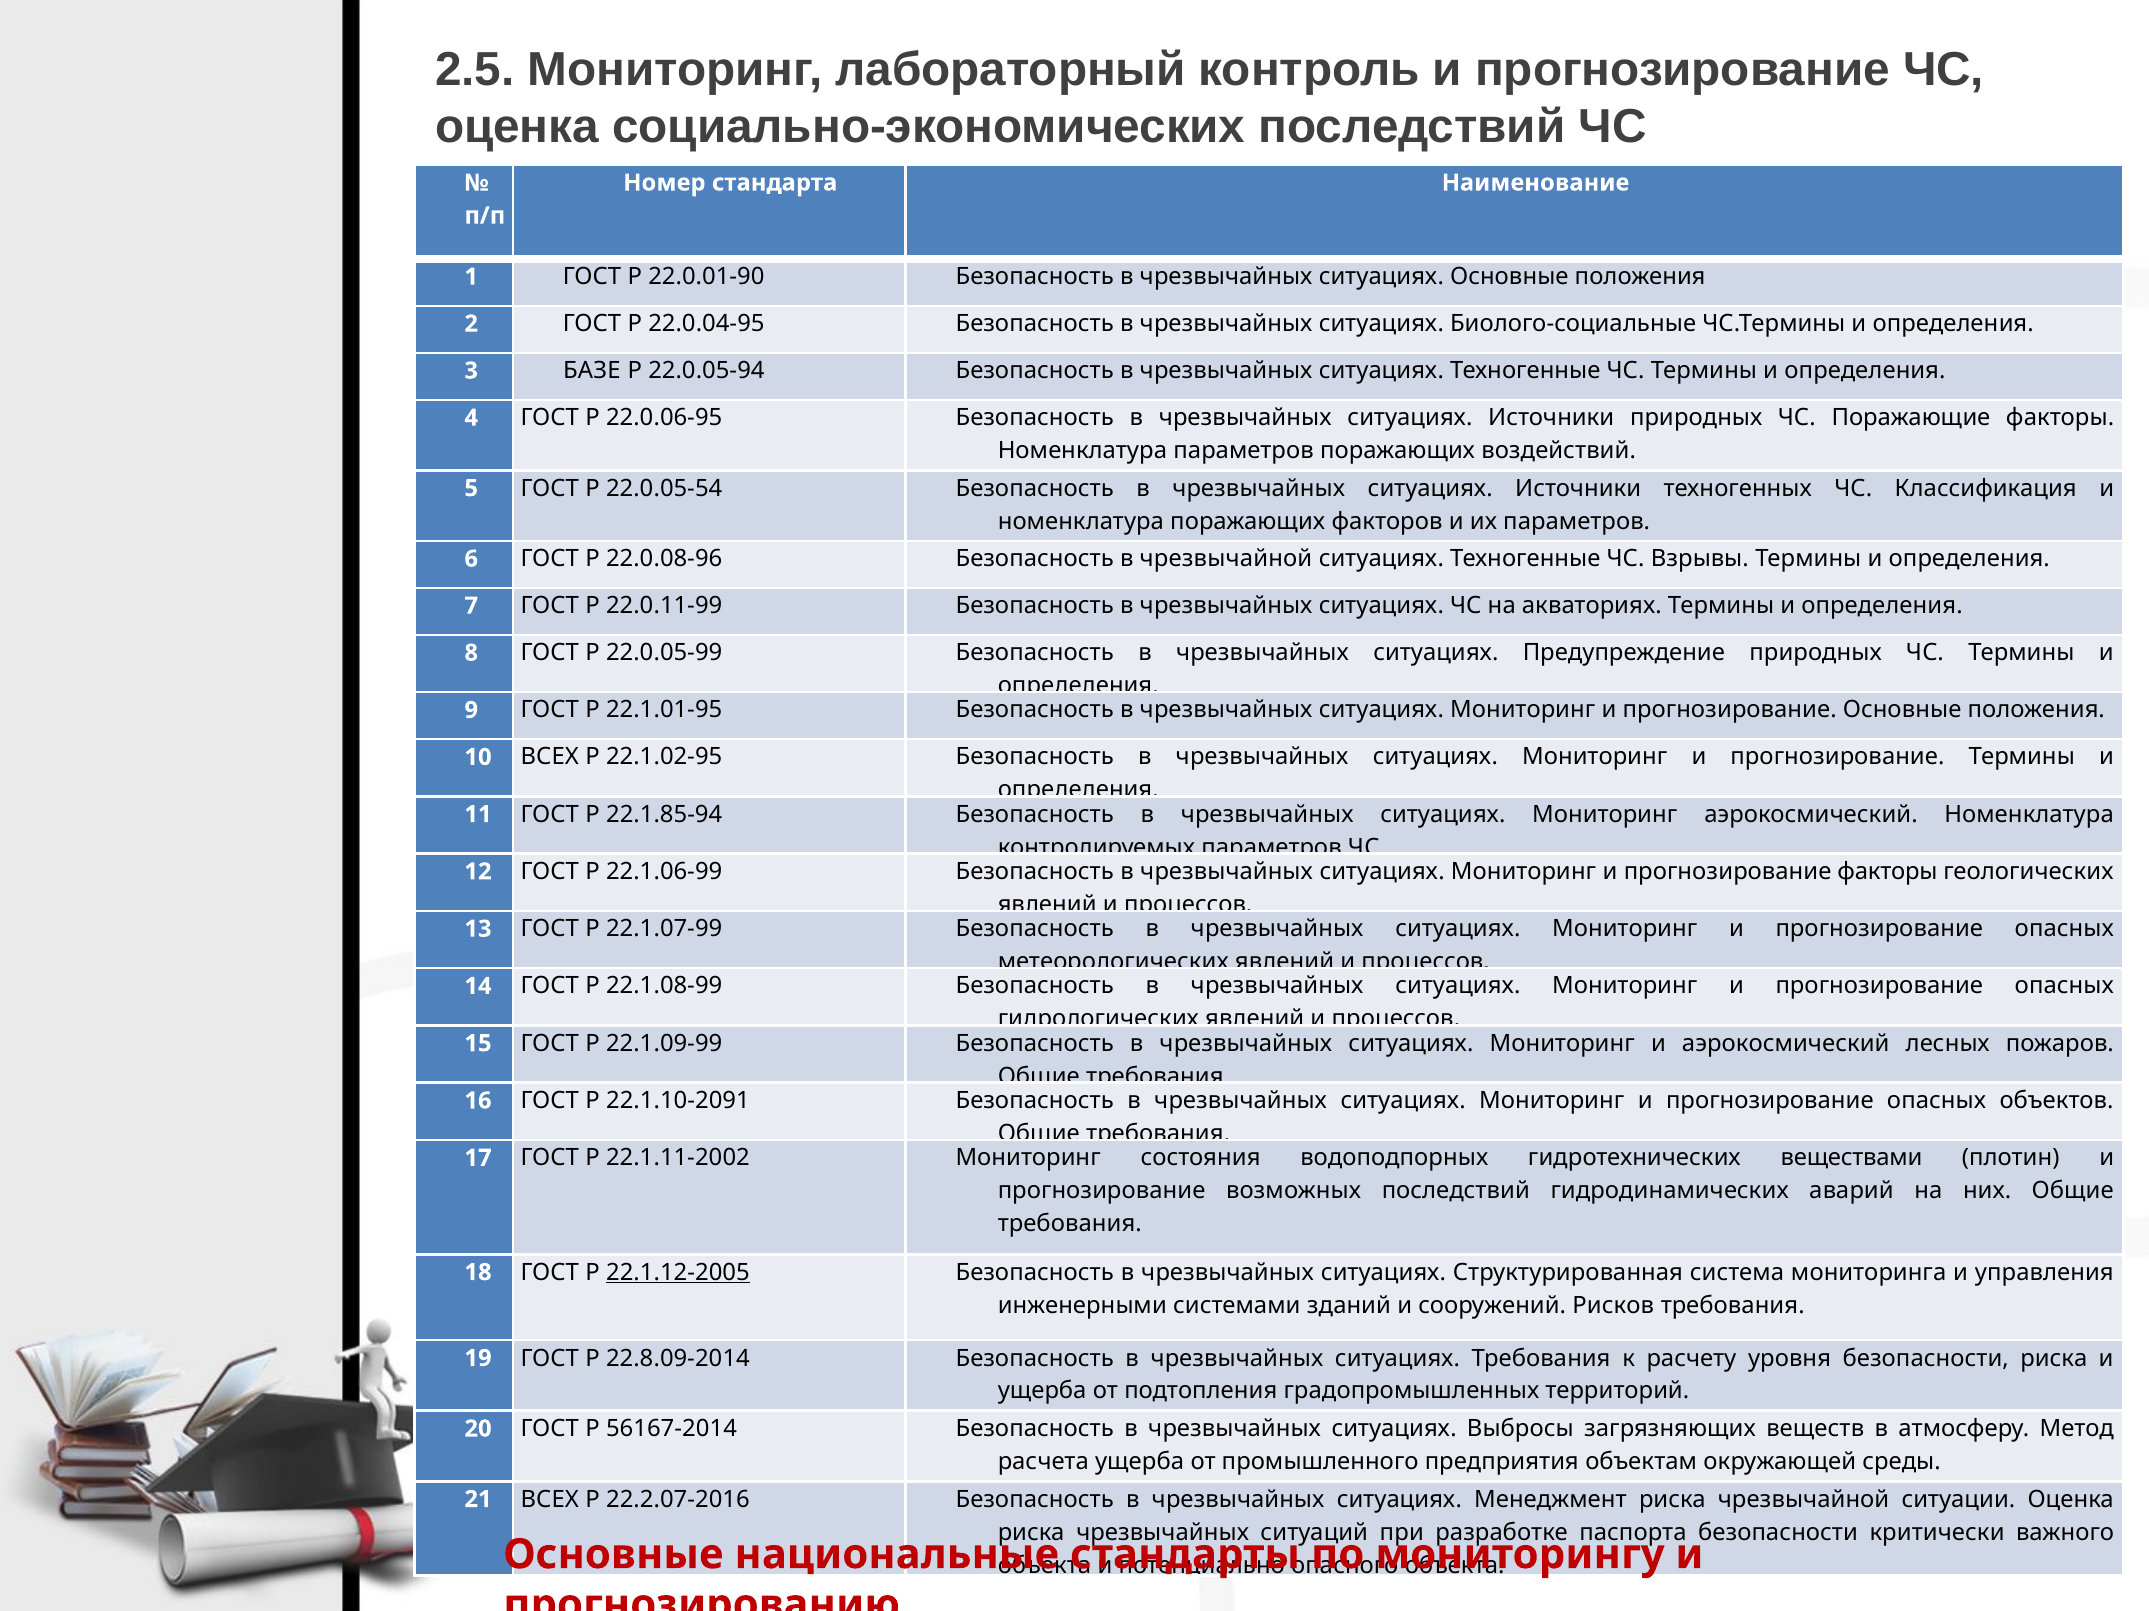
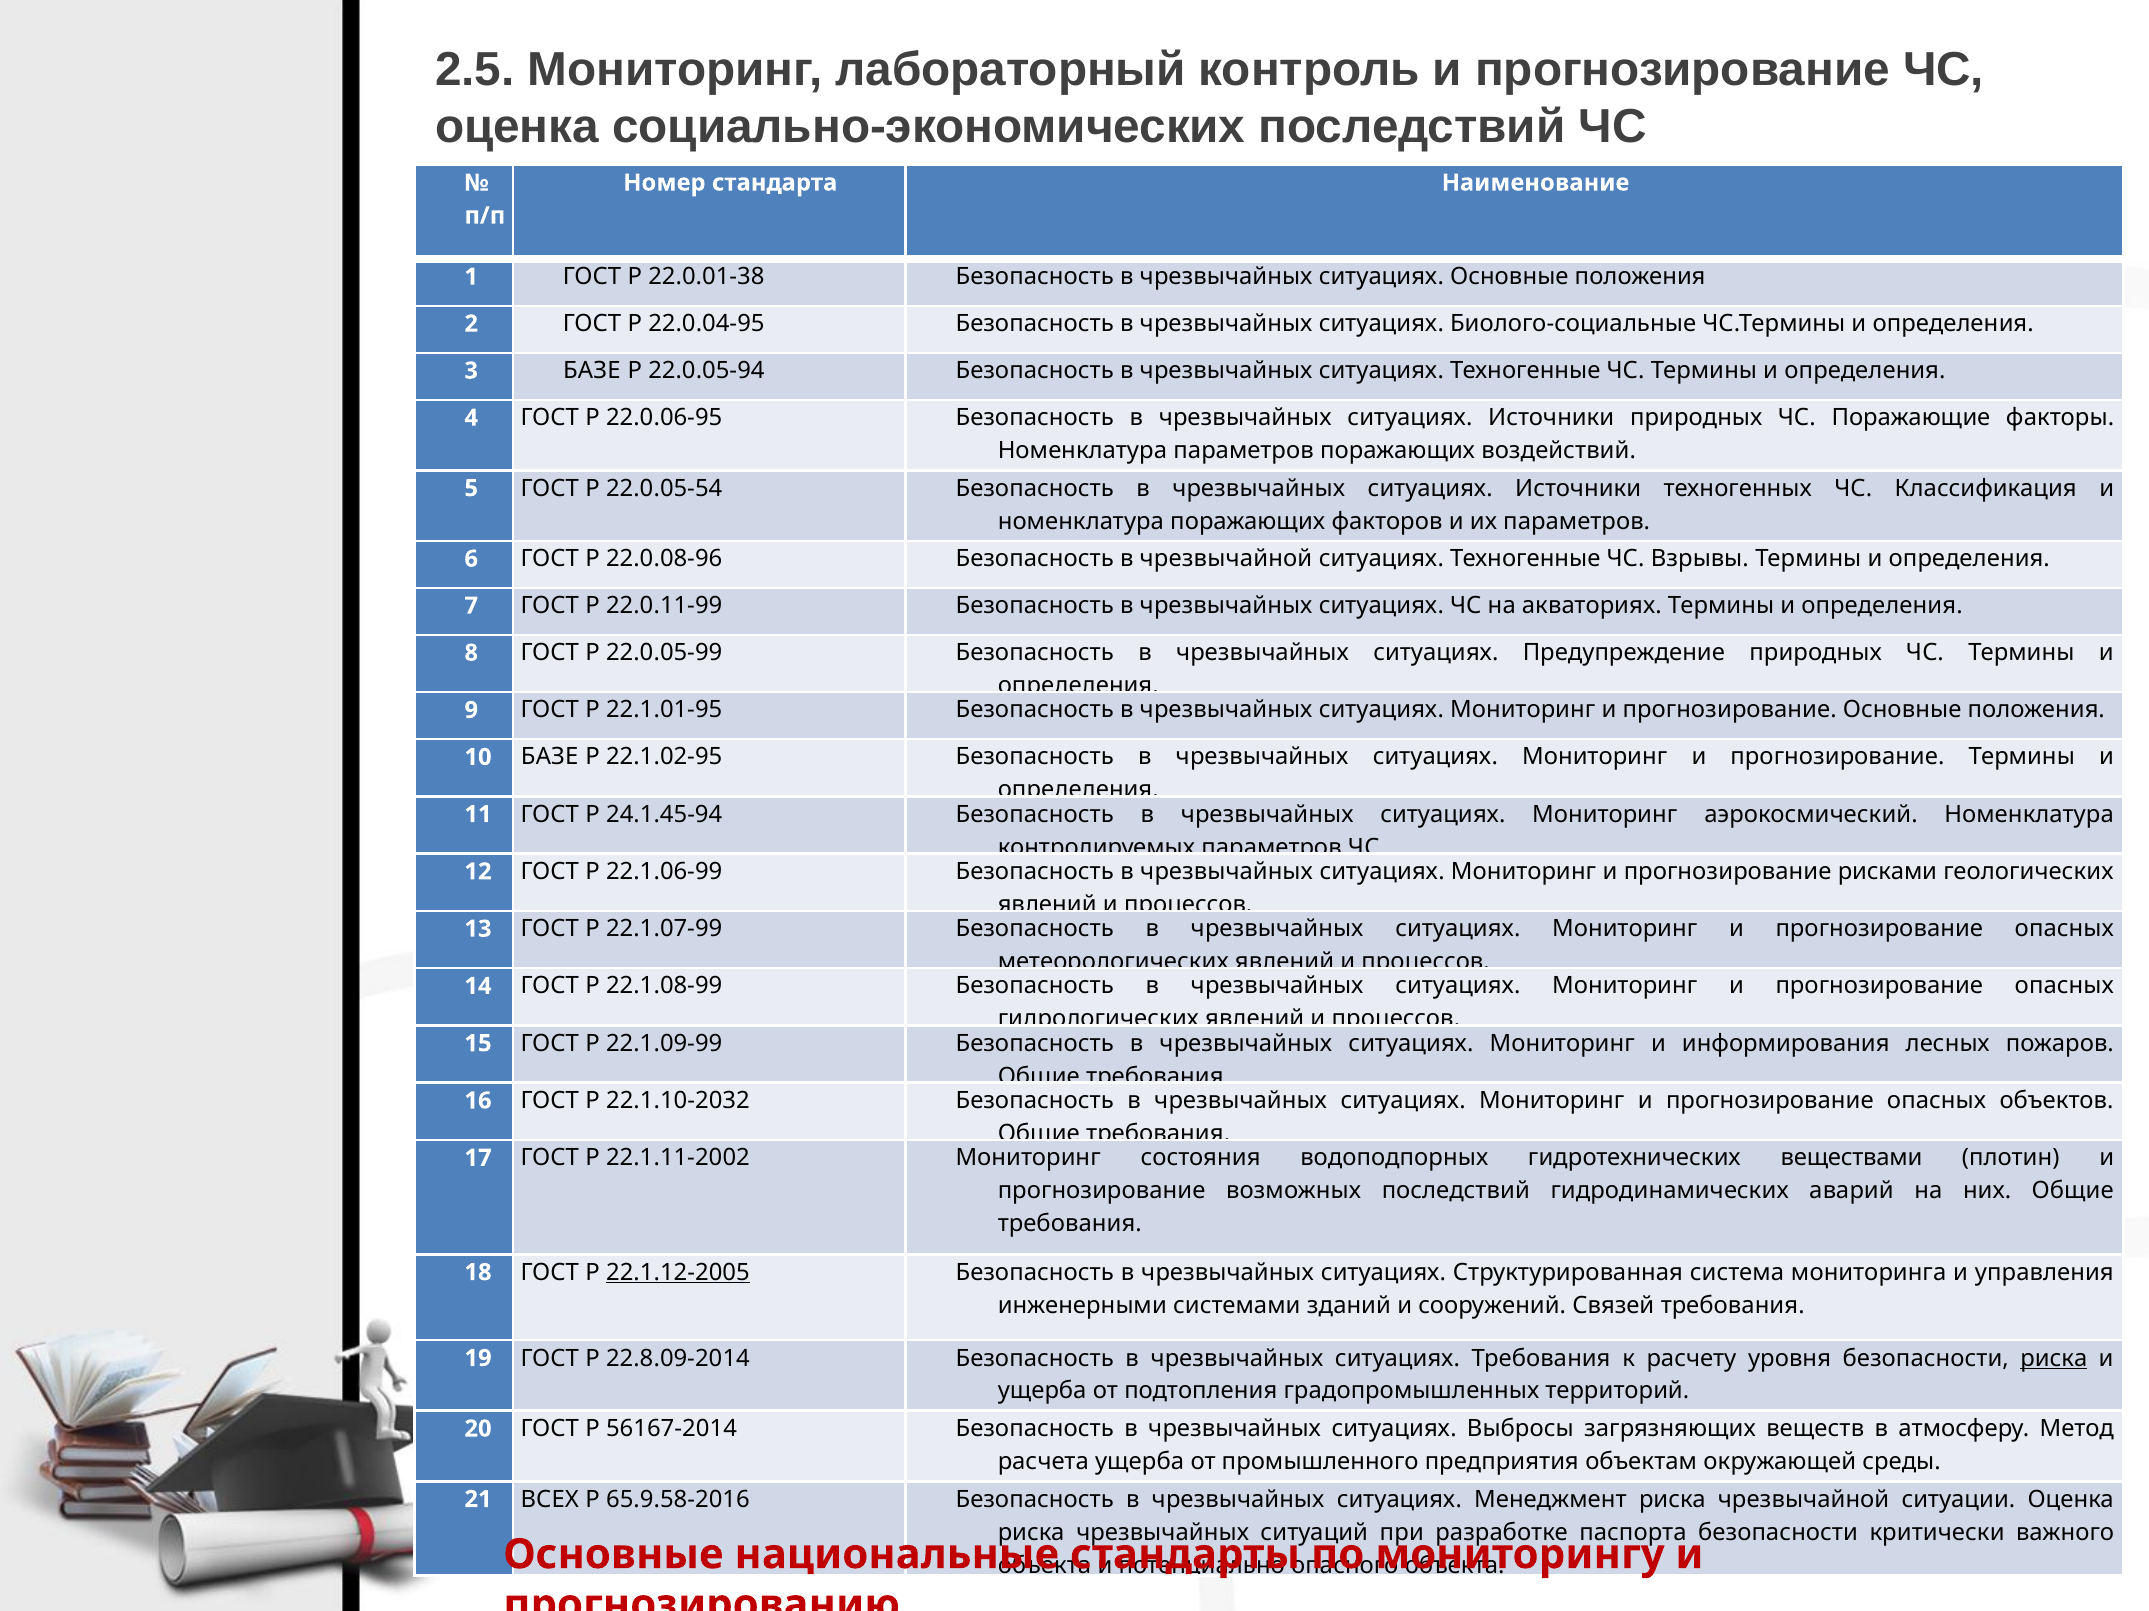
22.0.01-90: 22.0.01-90 -> 22.0.01-38 (706, 277)
10 ВСЕХ: ВСЕХ -> БАЗЕ (550, 757)
22.1.85-94: 22.1.85-94 -> 24.1.45-94 (664, 815)
прогнозирование факторы: факторы -> рисками (1887, 872)
и аэрокосмический: аэрокосмический -> информирования (1786, 1044)
22.1.10-2091: 22.1.10-2091 -> 22.1.10-2032 (678, 1101)
Рисков: Рисков -> Связей (1613, 1306)
риска underline: none -> present (2054, 1359)
22.2.07-2016: 22.2.07-2016 -> 65.9.58-2016 (678, 1500)
